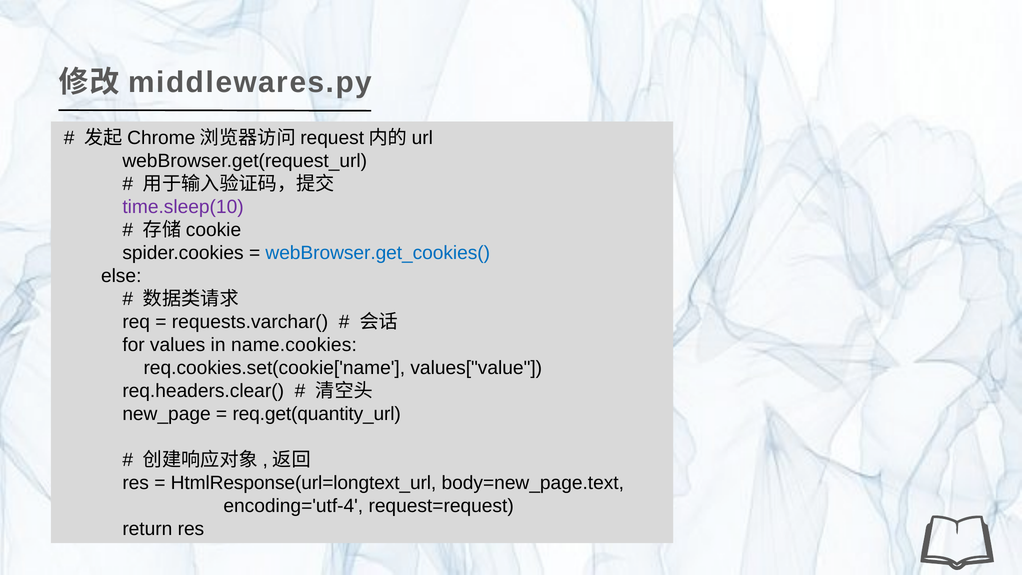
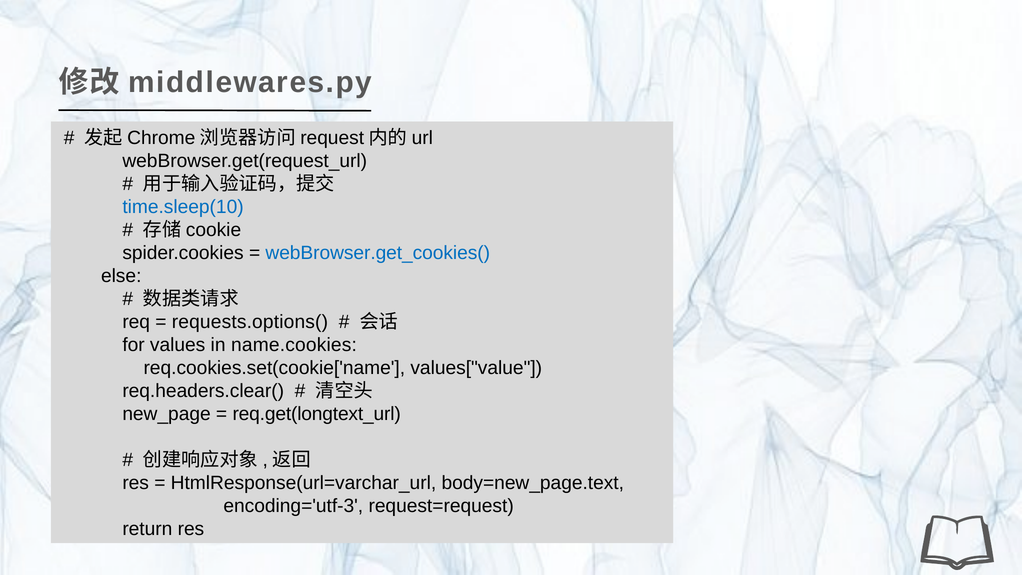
time.sleep(10 colour: purple -> blue (183, 207)
requests.varchar(: requests.varchar( -> requests.options( (250, 322)
req.get(quantity_url: req.get(quantity_url -> req.get(longtext_url (317, 414)
HtmlResponse(url=longtext_url: HtmlResponse(url=longtext_url -> HtmlResponse(url=varchar_url (303, 483)
encoding='utf-4: encoding='utf-4 -> encoding='utf-3 (293, 506)
